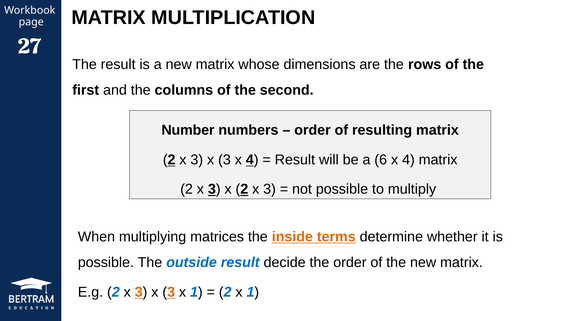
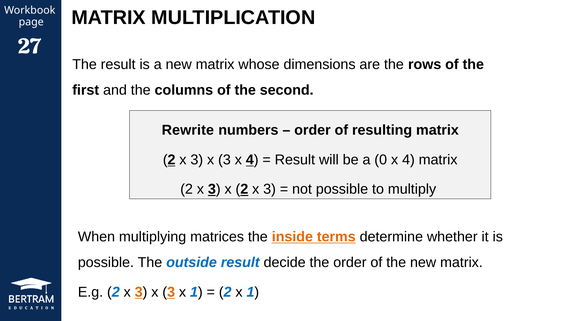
Number: Number -> Rewrite (188, 130)
6: 6 -> 0 (381, 159)
